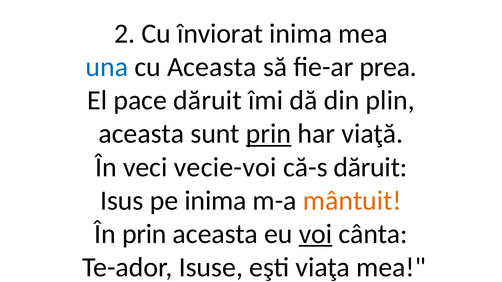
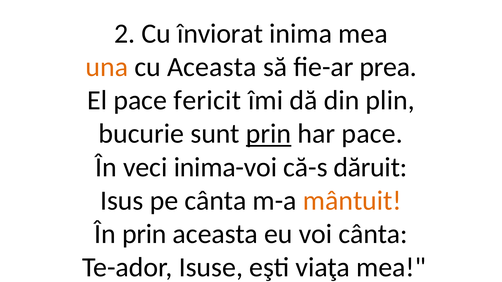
una colour: blue -> orange (107, 67)
pace dăruit: dăruit -> fericit (207, 100)
aceasta: aceasta -> bucurie (141, 134)
har viaţă: viaţă -> pace (372, 134)
vecie-voi: vecie-voi -> inima-voi (225, 167)
pe inima: inima -> cânta (215, 201)
voi underline: present -> none (316, 234)
